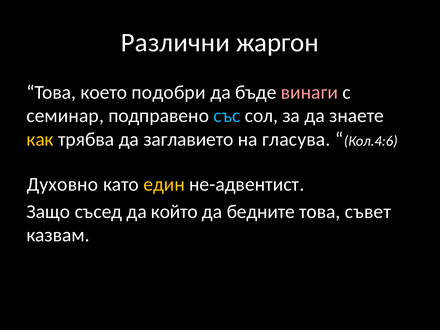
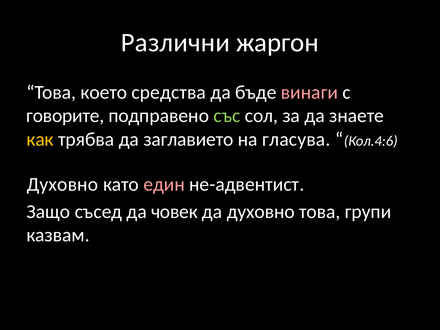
подобри: подобри -> средства (169, 92)
семинар: семинар -> говорите (65, 116)
със colour: light blue -> light green (227, 116)
един colour: yellow -> pink (164, 184)
който: който -> човек (174, 212)
да бедните: бедните -> духовно (261, 212)
съвет: съвет -> групи (368, 212)
